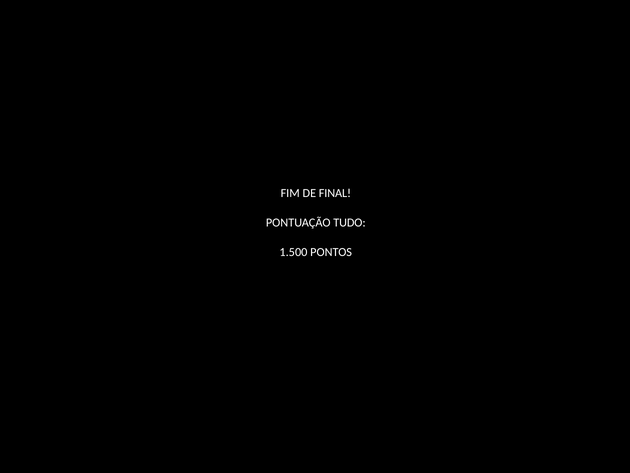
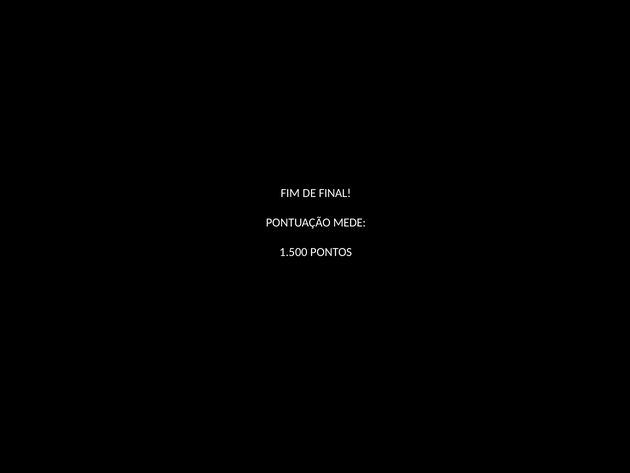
TUDO: TUDO -> MEDE (349, 222)
